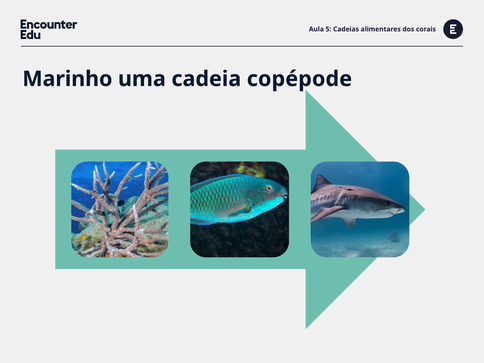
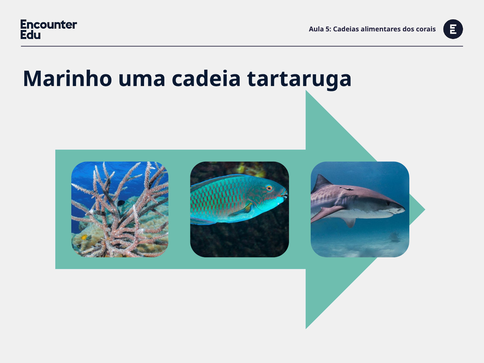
copépode: copépode -> tartaruga (299, 79)
